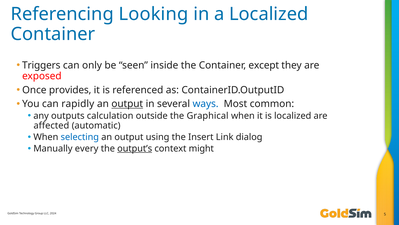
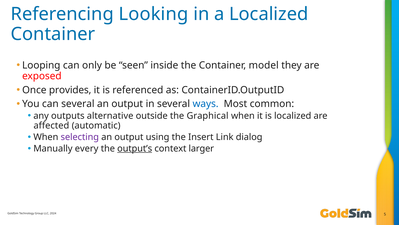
Triggers: Triggers -> Looping (41, 65)
except: except -> model (264, 65)
can rapidly: rapidly -> several (78, 104)
output underline: present -> none (127, 104)
calculation: calculation -> alternative (110, 115)
selecting colour: blue -> purple (80, 137)
might: might -> larger (201, 148)
